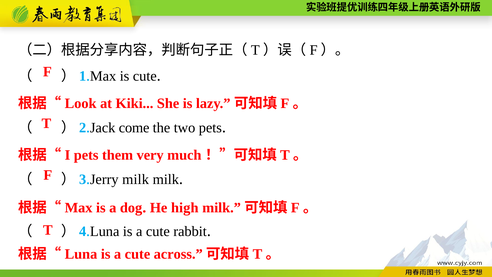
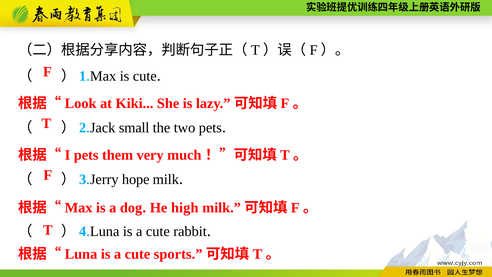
come: come -> small (134, 128)
milk: milk -> hope (136, 179)
across: across -> sports (178, 254)
